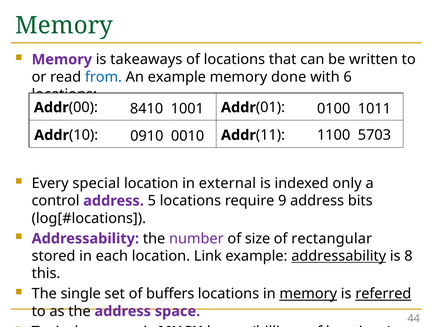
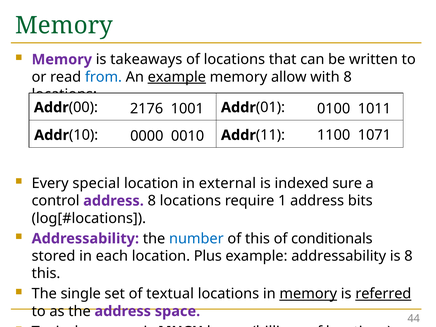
example underline: none -> present (177, 77)
done: done -> allow (289, 77)
with 6: 6 -> 8 (348, 77)
8410: 8410 -> 2176 (147, 109)
5703: 5703 -> 1071 (374, 135)
0910: 0910 -> 0000 (147, 136)
only: only -> sure (347, 183)
address 5: 5 -> 8 (152, 201)
9: 9 -> 1 (282, 201)
number colour: purple -> blue (196, 239)
of size: size -> this (258, 239)
rectangular: rectangular -> conditionals (332, 239)
Link: Link -> Plus (208, 256)
addressability underline: present -> none (339, 256)
buffers: buffers -> textual (170, 294)
